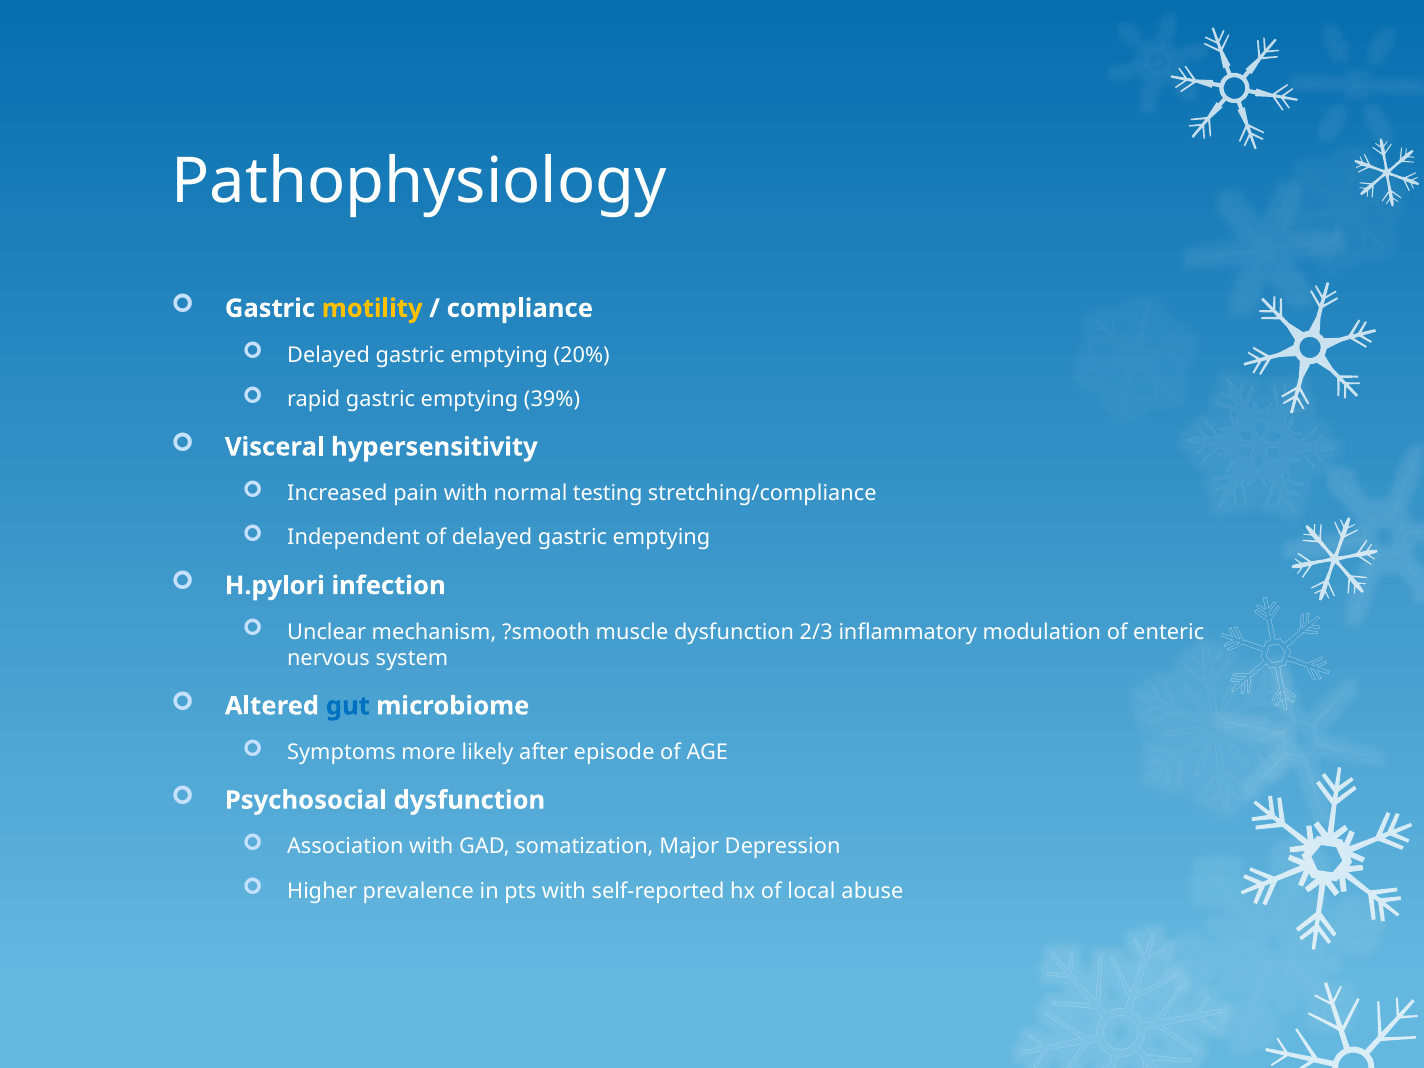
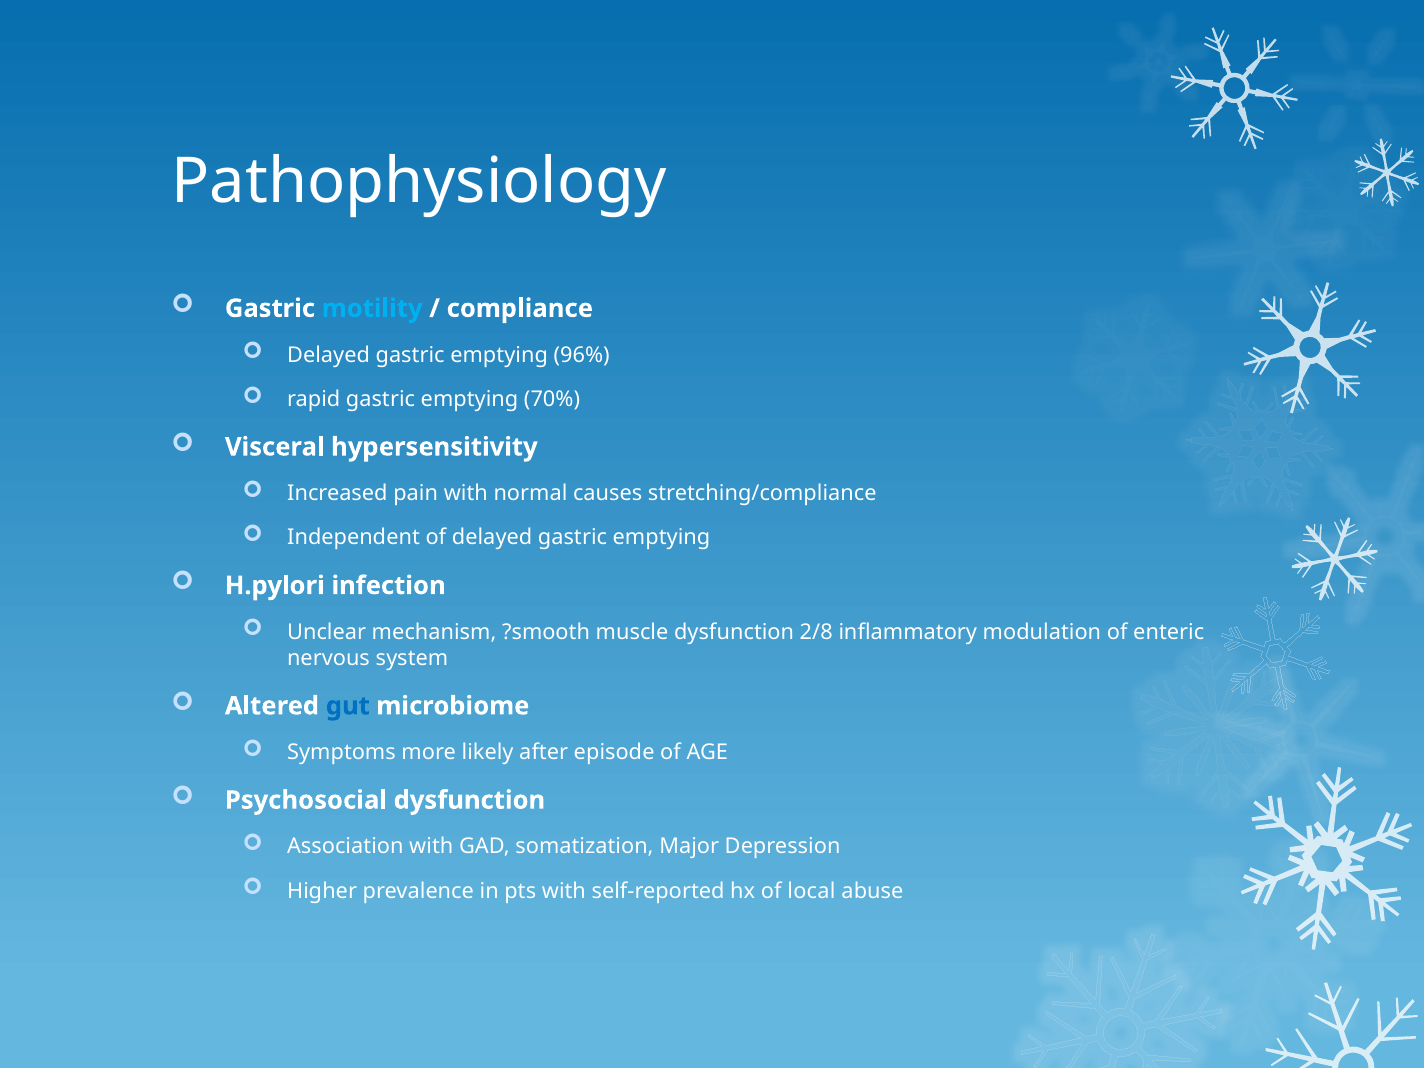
motility colour: yellow -> light blue (372, 308)
20%: 20% -> 96% (582, 355)
39%: 39% -> 70% (552, 399)
testing: testing -> causes (608, 493)
2/3: 2/3 -> 2/8 (816, 632)
